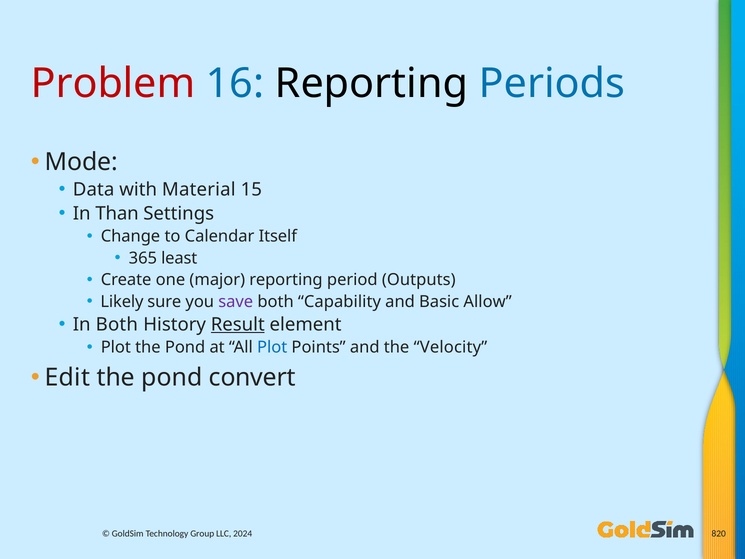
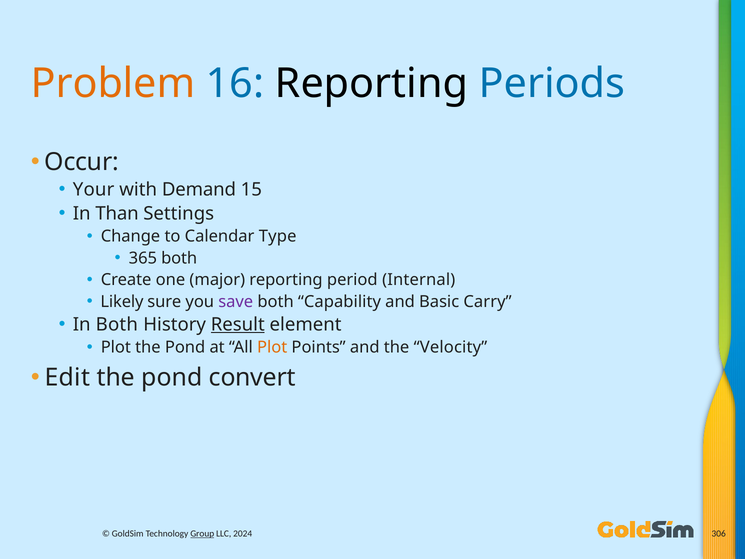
Problem colour: red -> orange (113, 83)
Mode: Mode -> Occur (82, 162)
Data: Data -> Your (94, 189)
Material: Material -> Demand (199, 189)
Itself: Itself -> Type (278, 236)
365 least: least -> both (179, 258)
Outputs: Outputs -> Internal (419, 280)
Allow: Allow -> Carry (488, 301)
Plot colour: blue -> orange (272, 347)
Group underline: none -> present (202, 533)
820: 820 -> 306 (719, 533)
